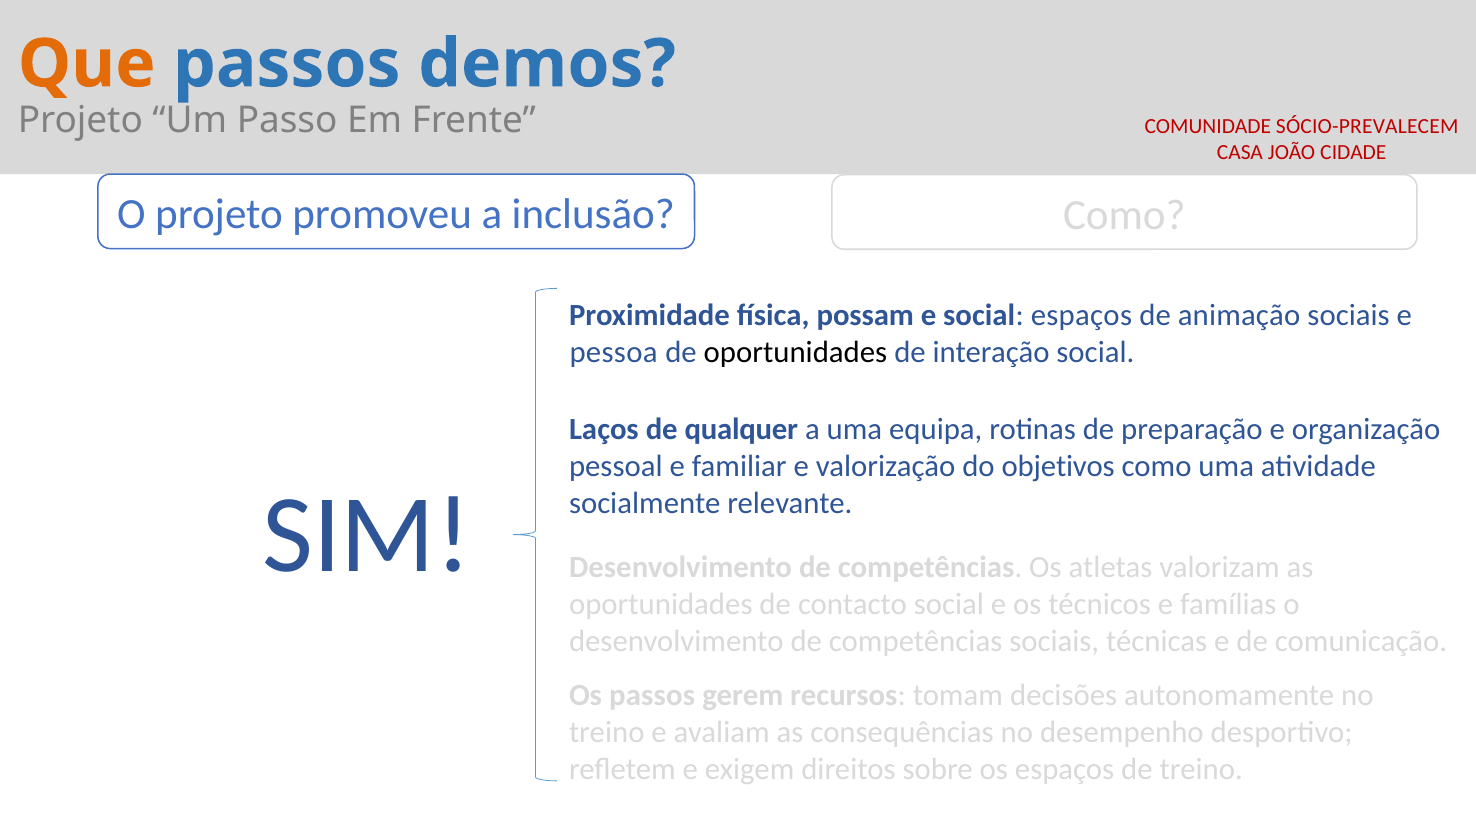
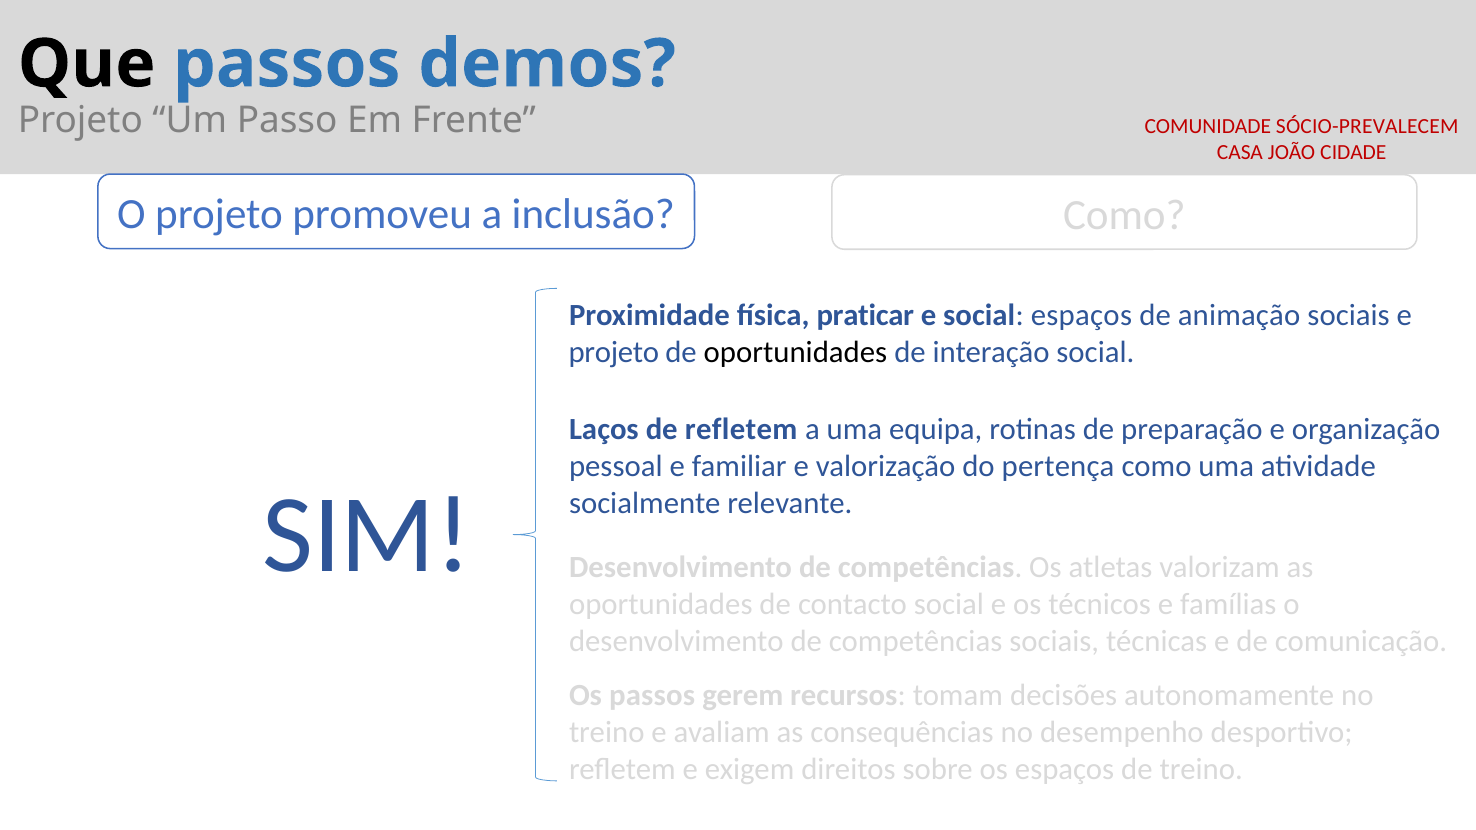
Que colour: orange -> black (87, 64)
possam: possam -> praticar (865, 316)
pessoa: pessoa -> projeto (614, 353)
de qualquer: qualquer -> refletem (741, 429)
objetivos: objetivos -> pertença (1058, 466)
